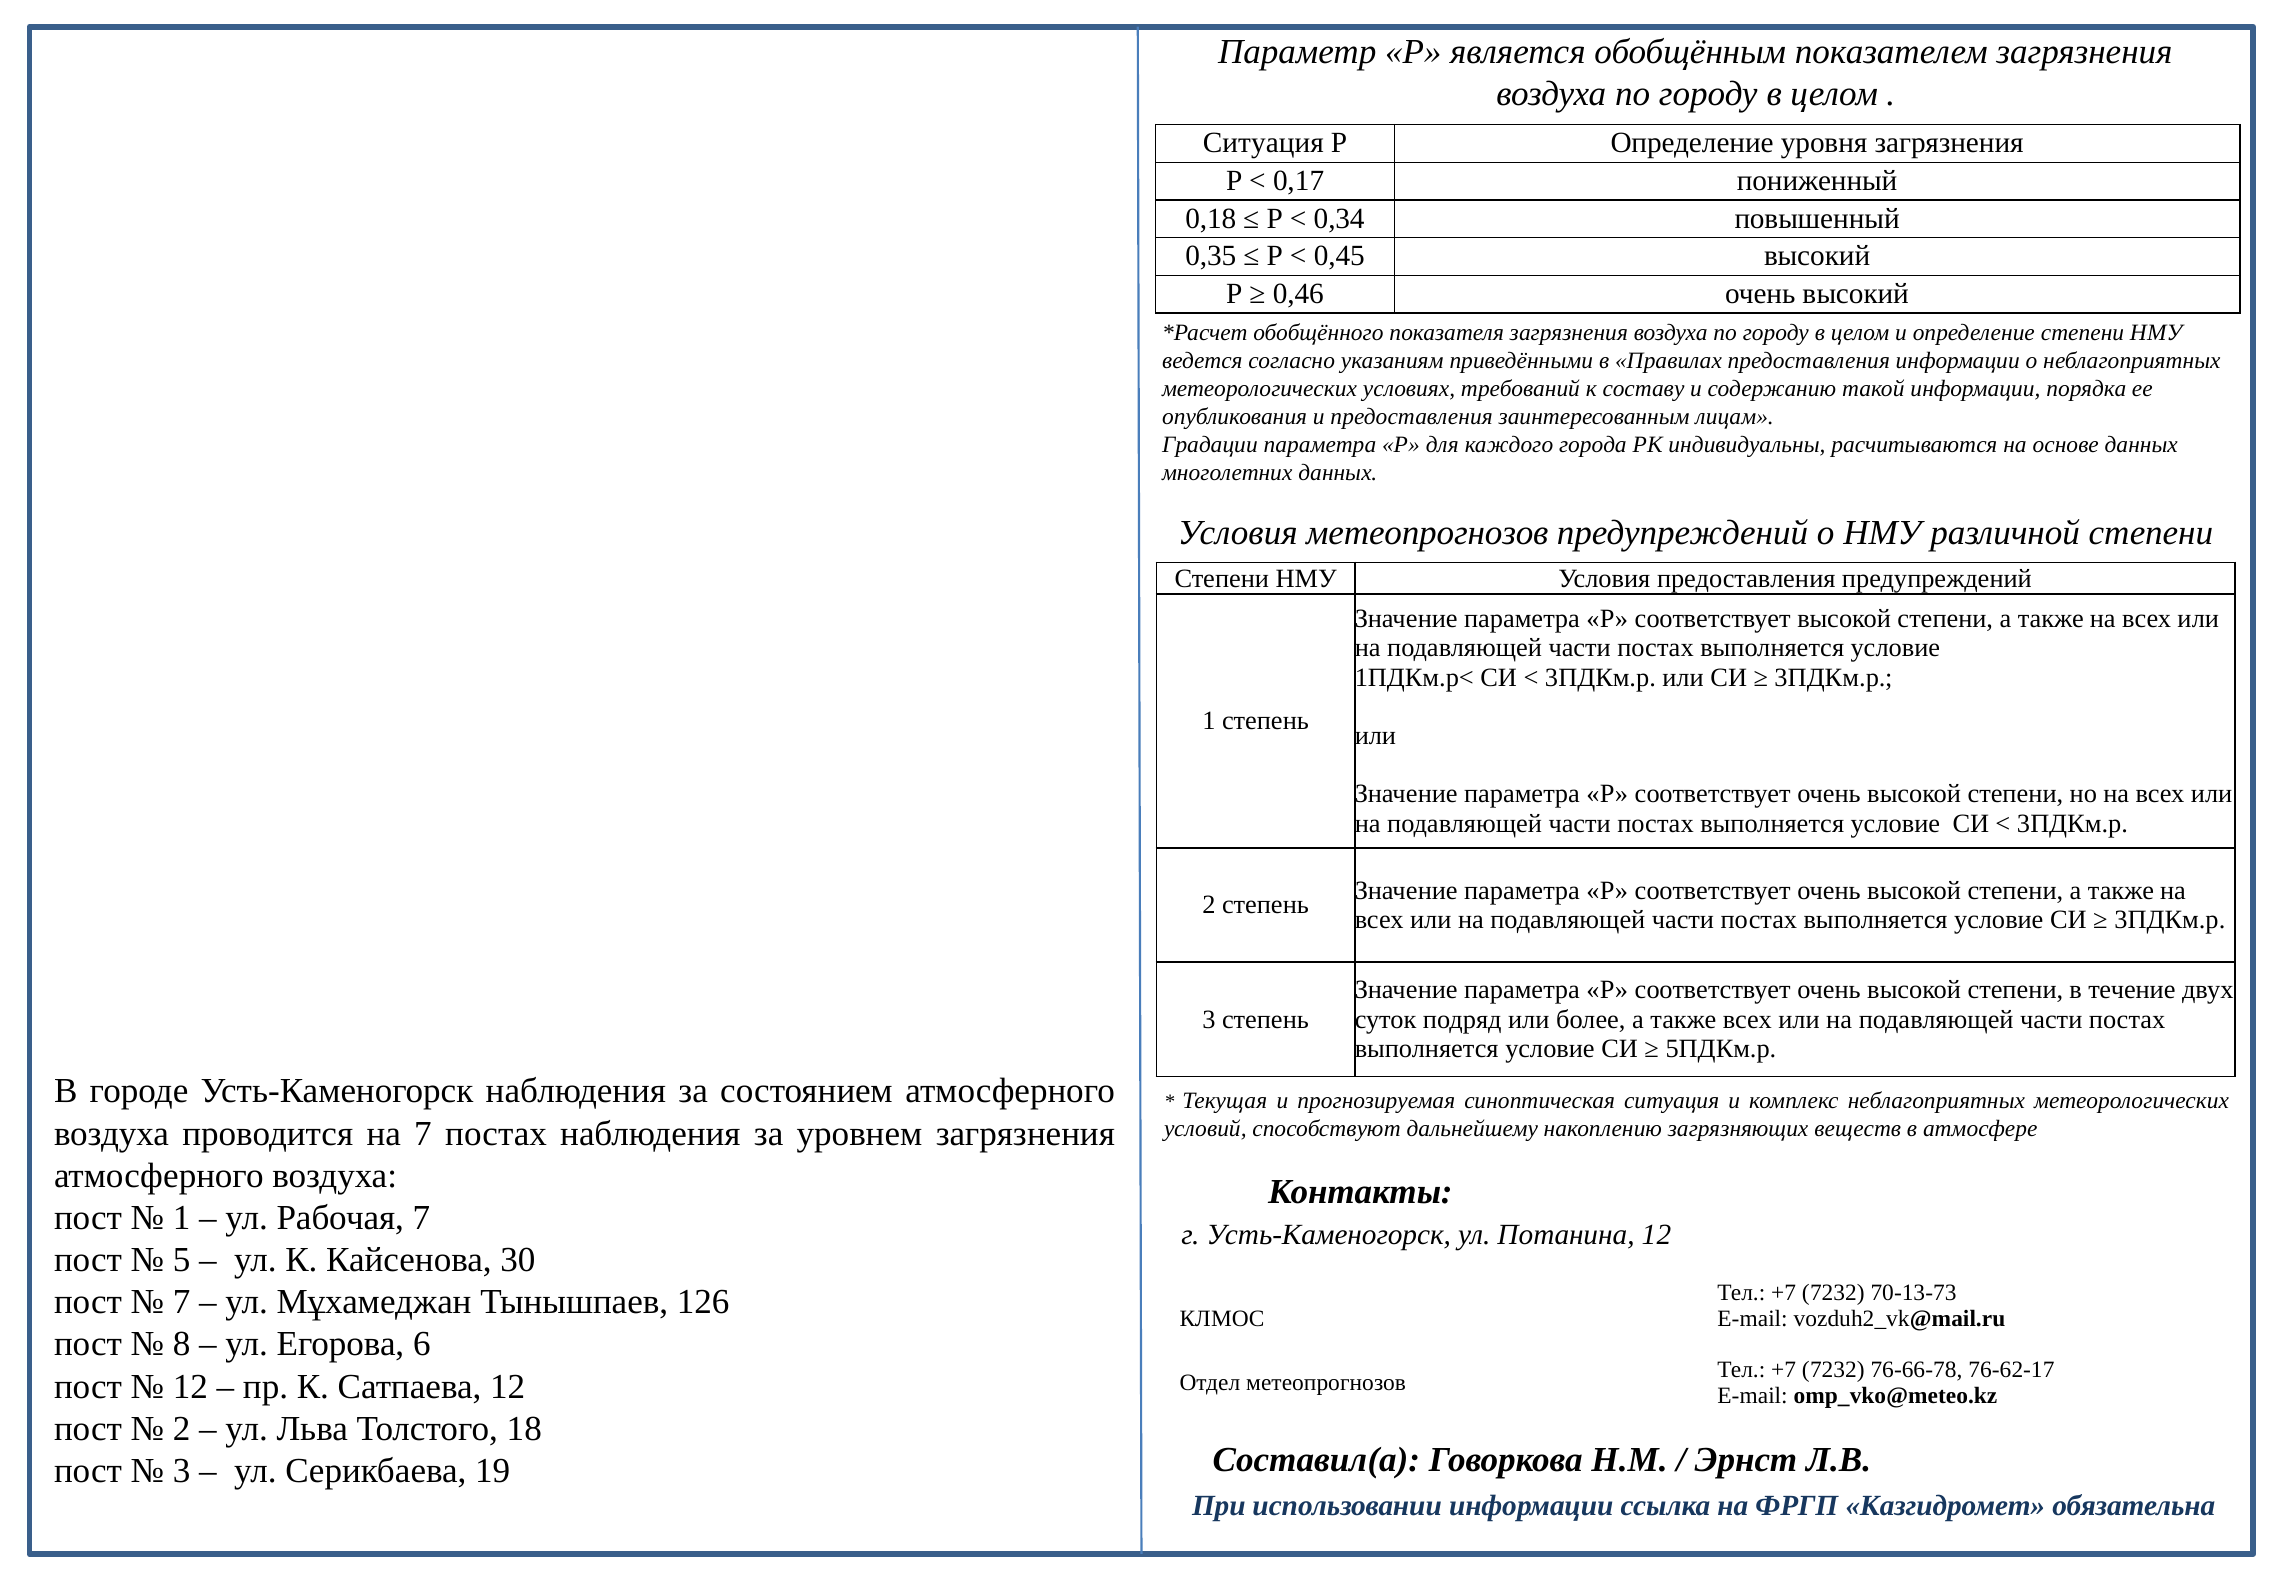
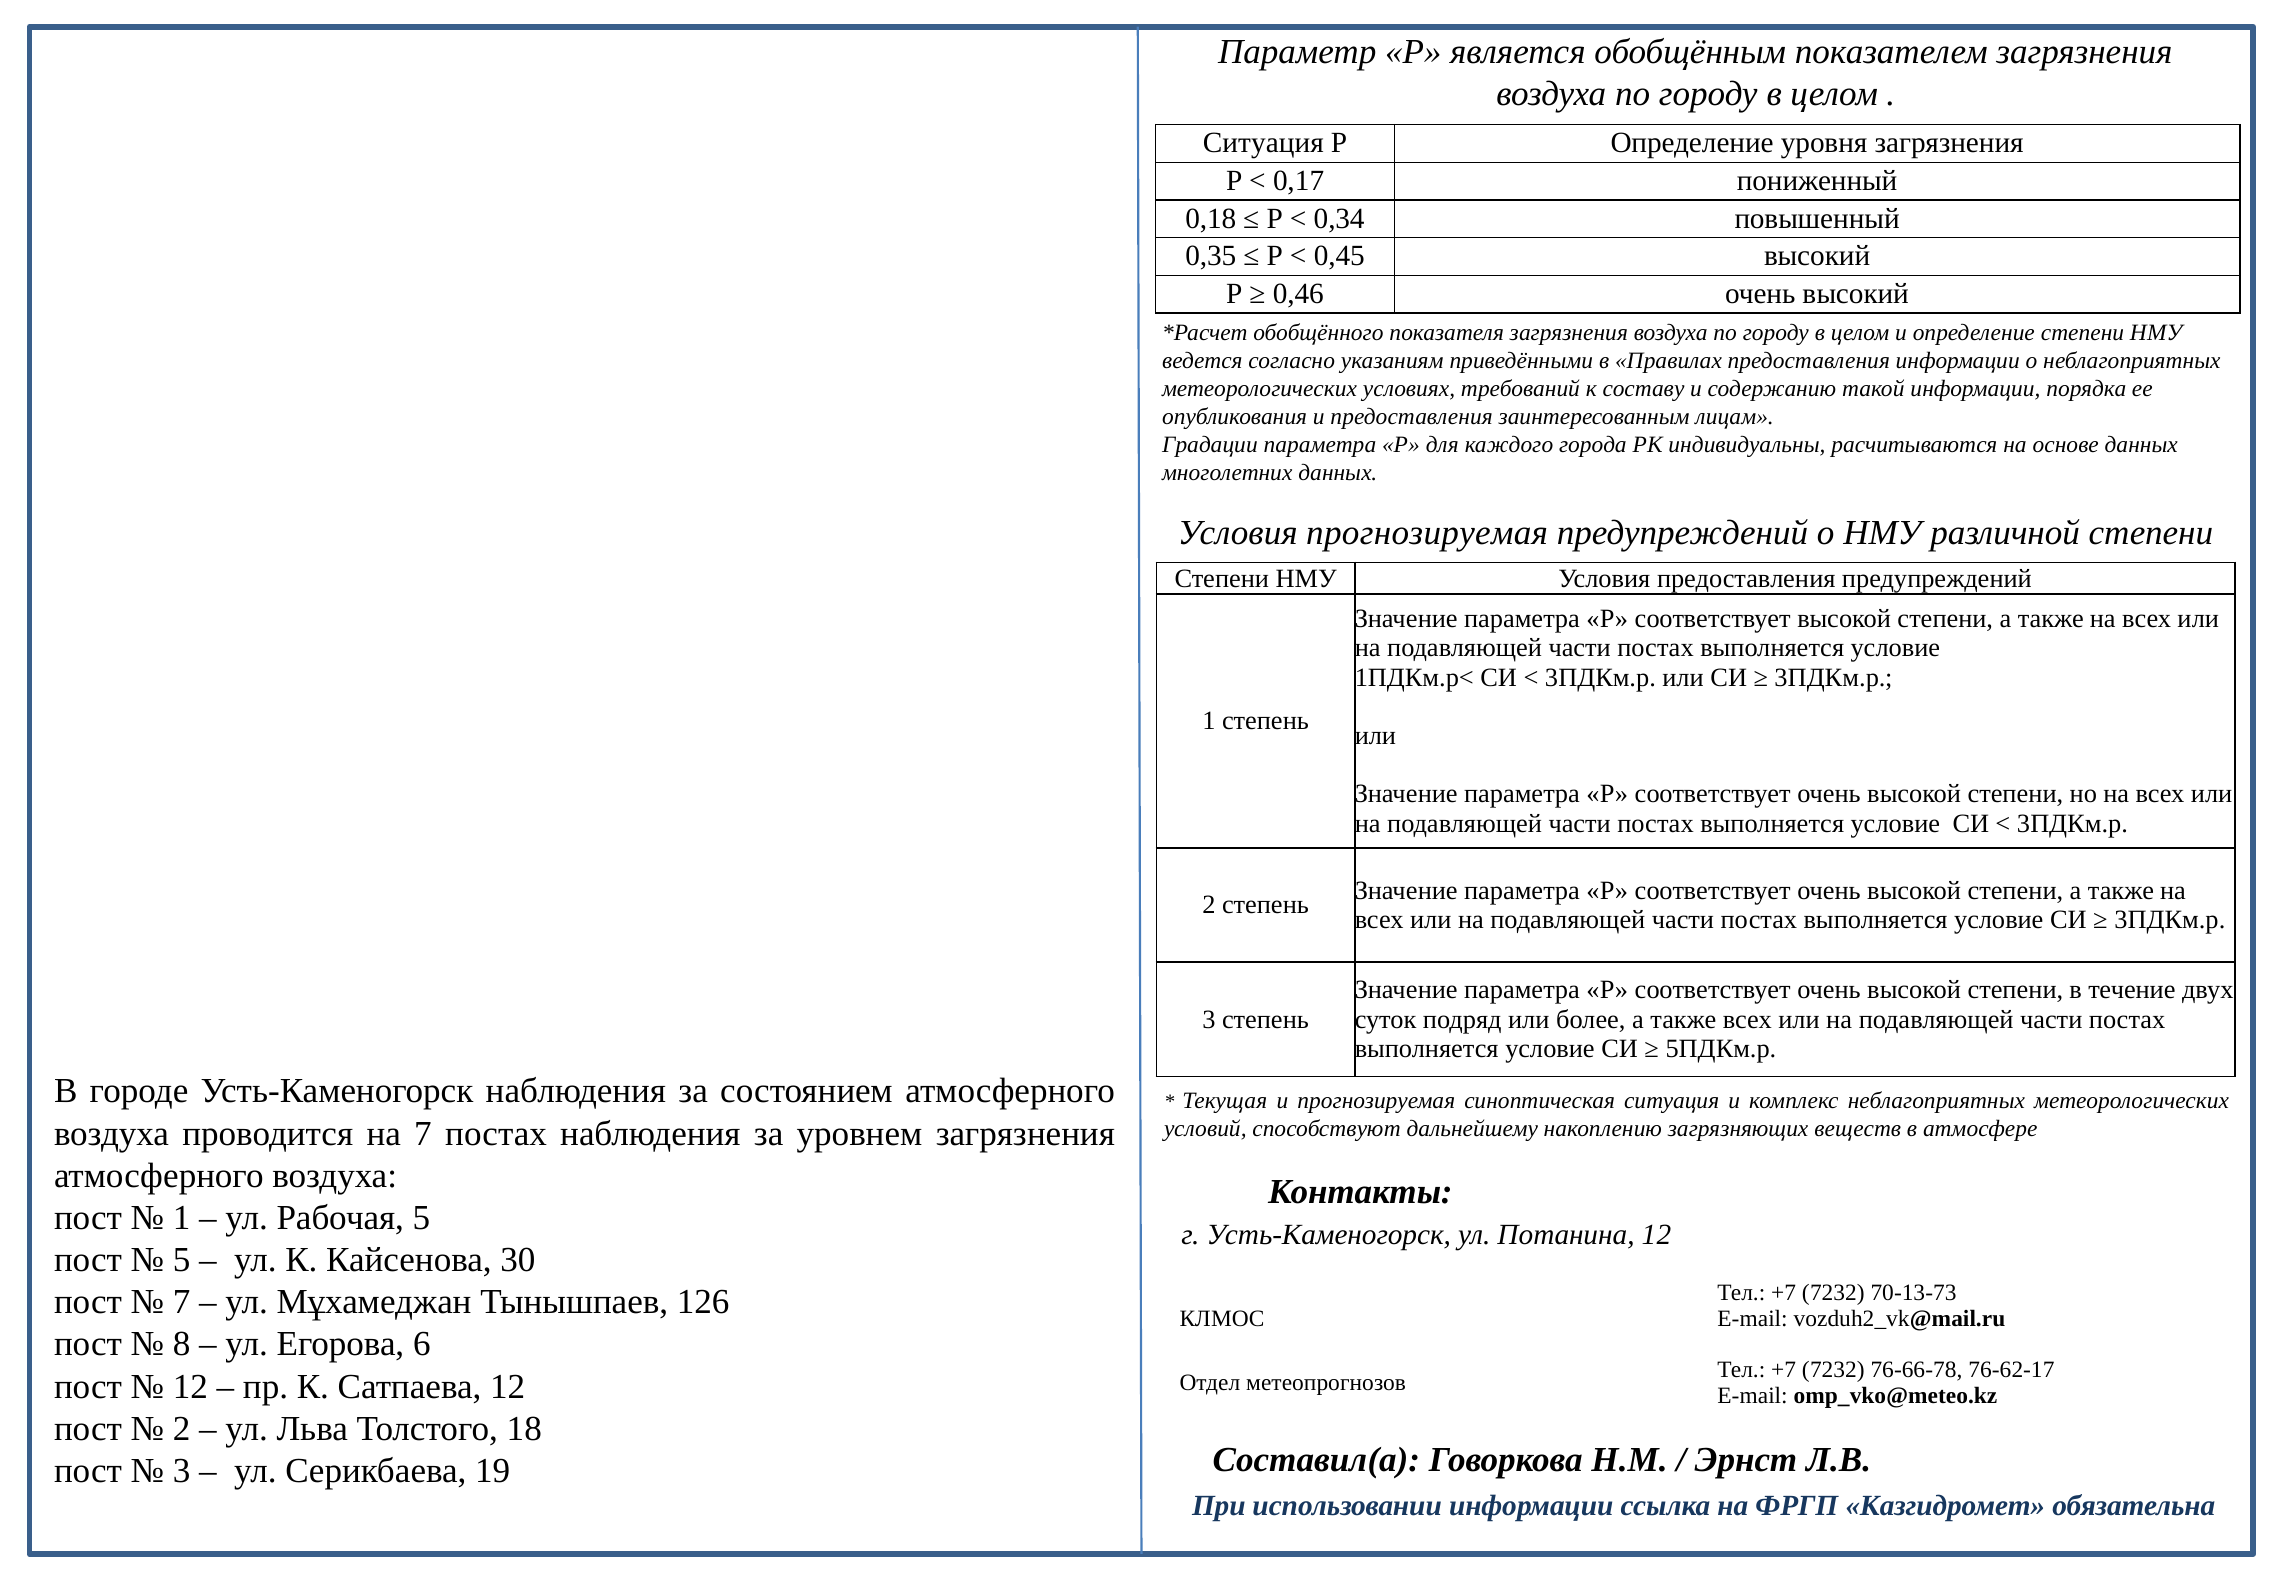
Условия метеопрогнозов: метеопрогнозов -> прогнозируемая (1427, 533)
Рабочая 7: 7 -> 5 (422, 1217)
